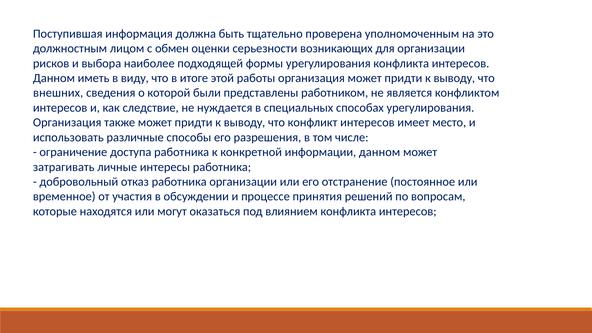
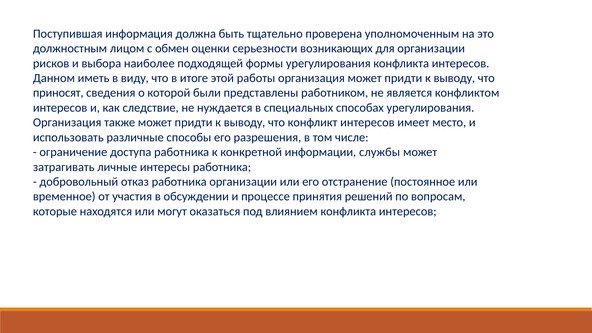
внешних: внешних -> приносят (58, 93)
информации данном: данном -> службы (380, 152)
